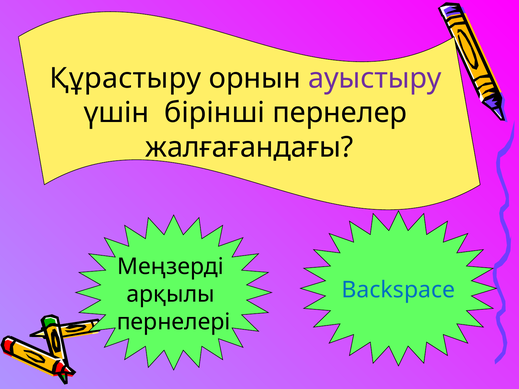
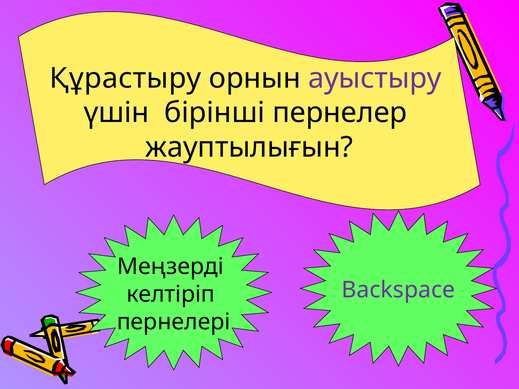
жалғағандағы: жалғағандағы -> жауптылығын (249, 147)
Backspace colour: blue -> purple (398, 290)
арқылы: арқылы -> келтіріп (171, 294)
